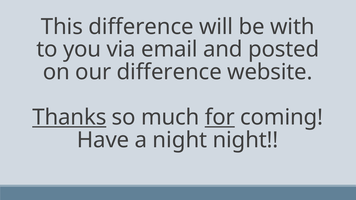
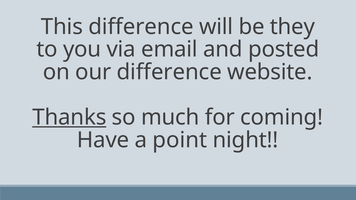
with: with -> they (292, 27)
for underline: present -> none (220, 118)
a night: night -> point (180, 140)
